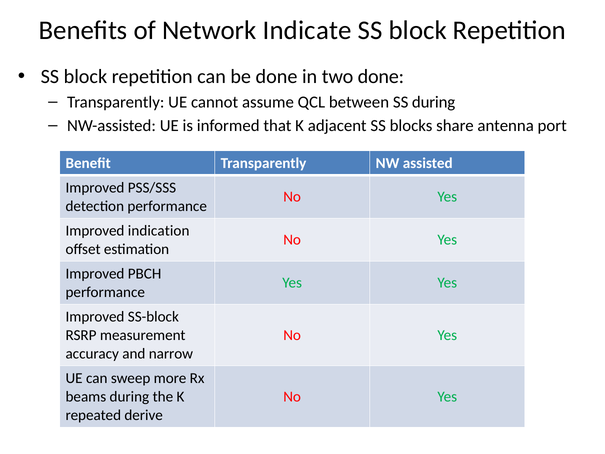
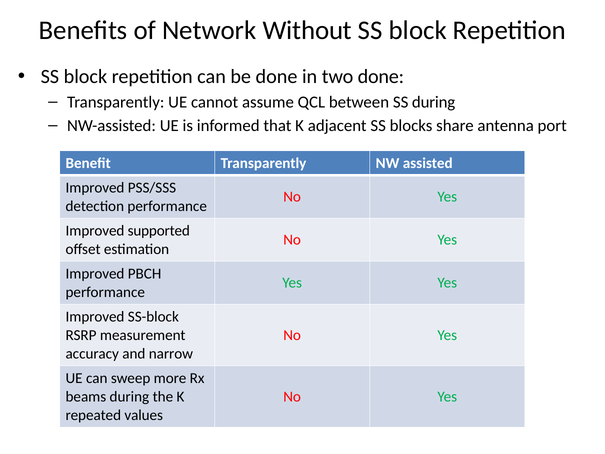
Indicate: Indicate -> Without (307, 31)
indication: indication -> supported (159, 231)
derive: derive -> values (144, 415)
